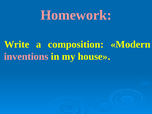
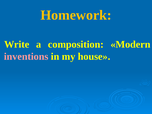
Homework colour: pink -> yellow (76, 15)
